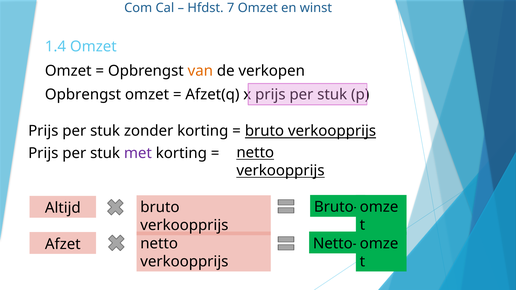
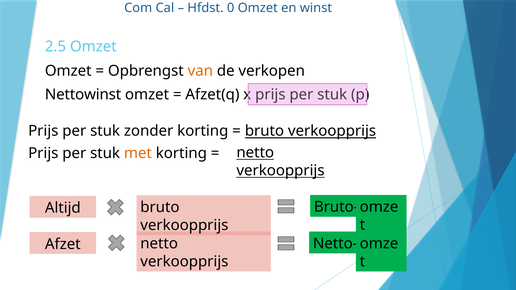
7: 7 -> 0 (231, 8)
1.4: 1.4 -> 2.5 (55, 46)
Opbrengst: Opbrengst -> Nettowinst (83, 95)
met colour: purple -> orange (138, 153)
